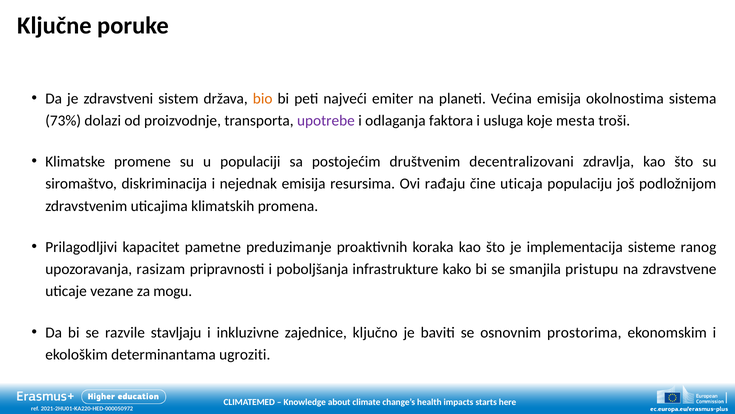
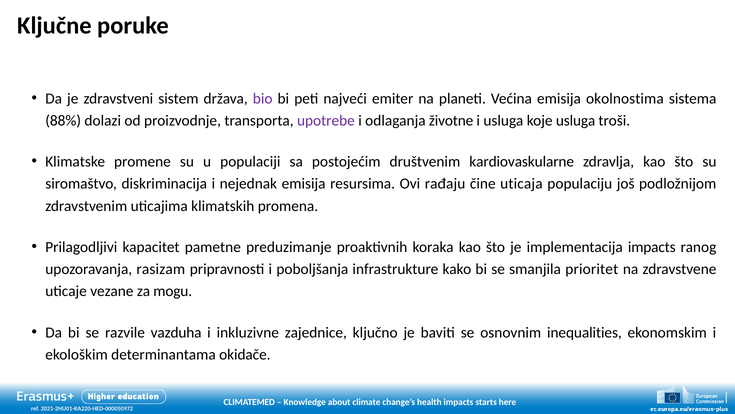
bio colour: orange -> purple (263, 98)
73%: 73% -> 88% (63, 120)
faktora: faktora -> životne (451, 120)
koje mesta: mesta -> usluga (576, 120)
decentralizovani: decentralizovani -> kardiovaskularne (522, 162)
implementacija sisteme: sisteme -> impacts (652, 247)
pristupu: pristupu -> prioritet (592, 269)
stavljaju: stavljaju -> vazduha (176, 332)
prostorima: prostorima -> inequalities (584, 332)
ugroziti: ugroziti -> okidače (245, 354)
